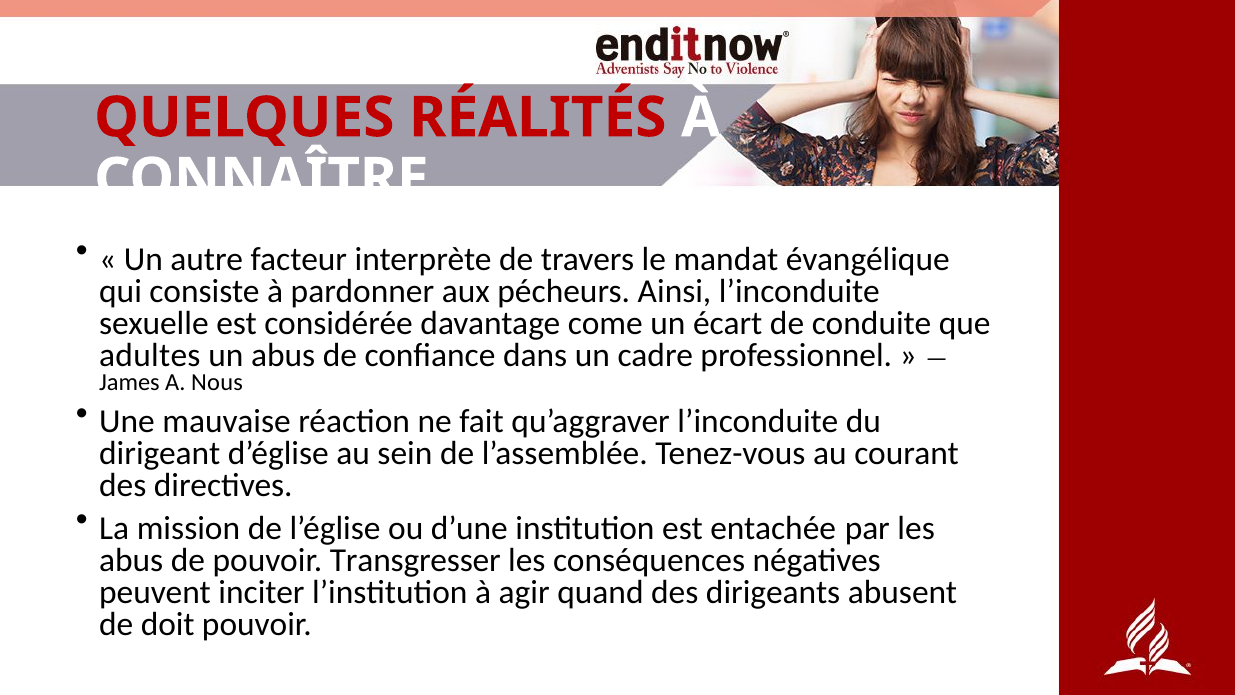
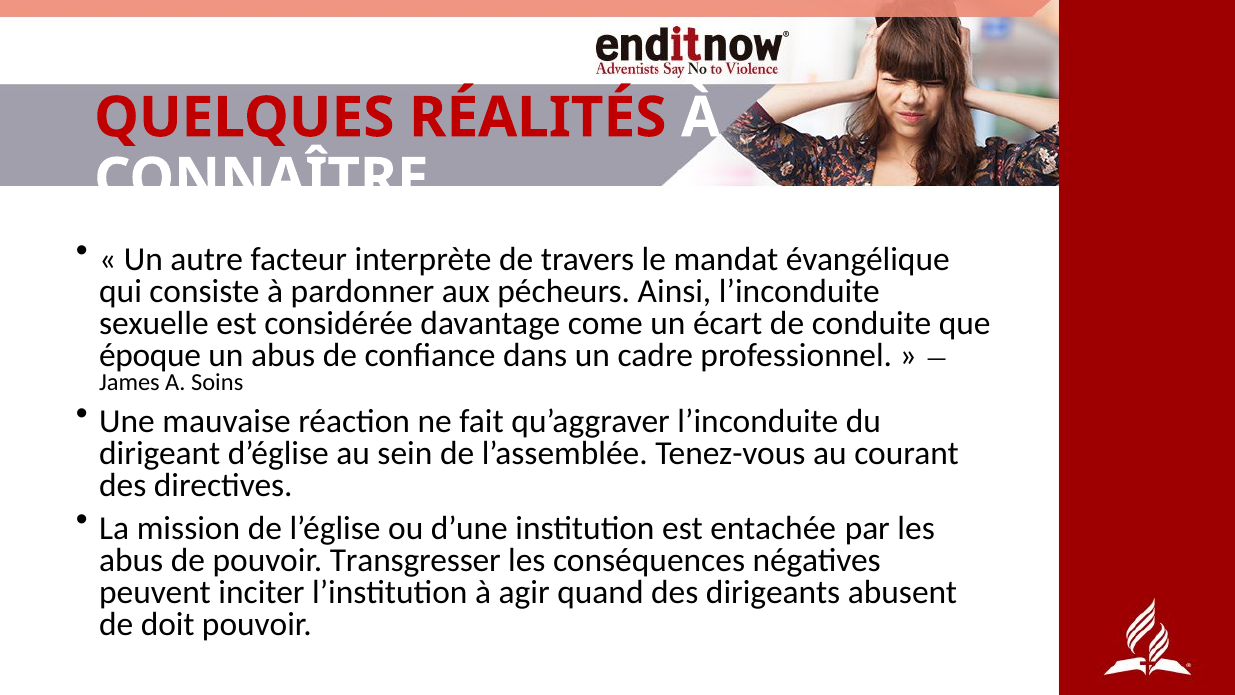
adultes: adultes -> époque (150, 355)
Nous: Nous -> Soins (217, 382)
